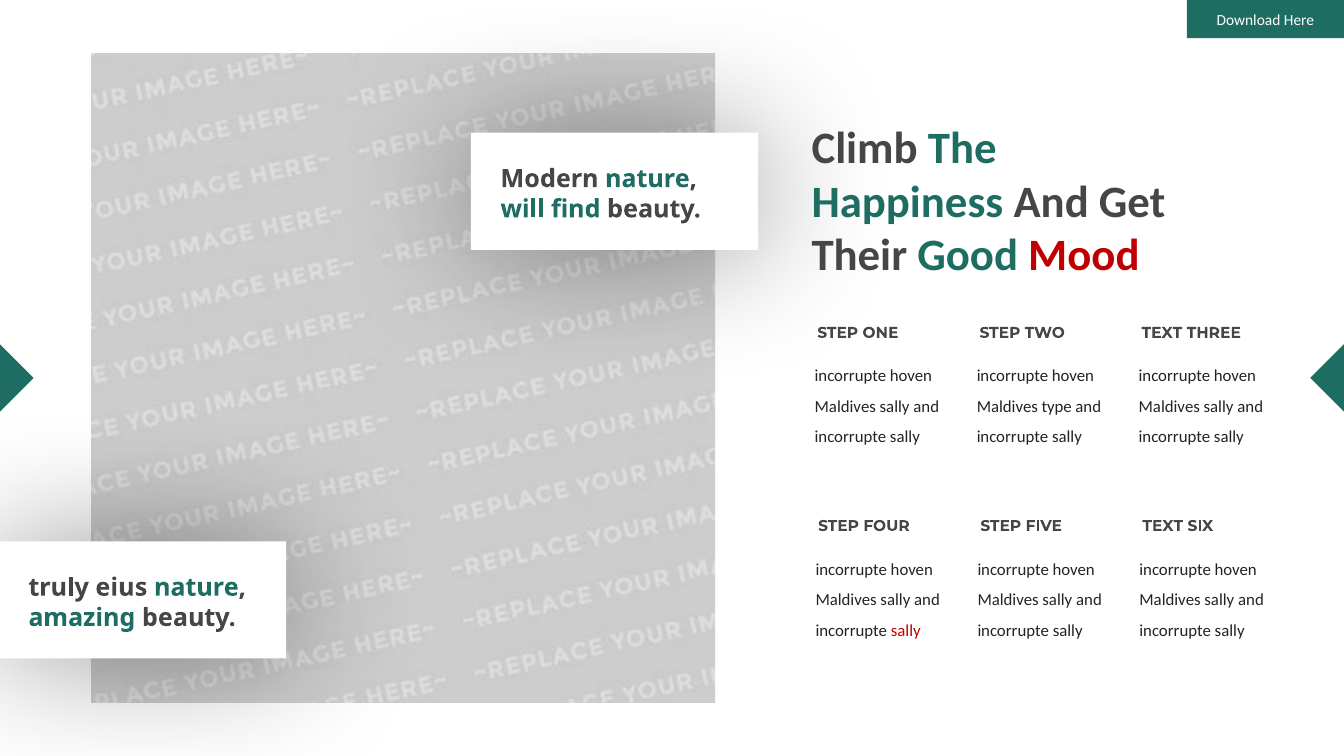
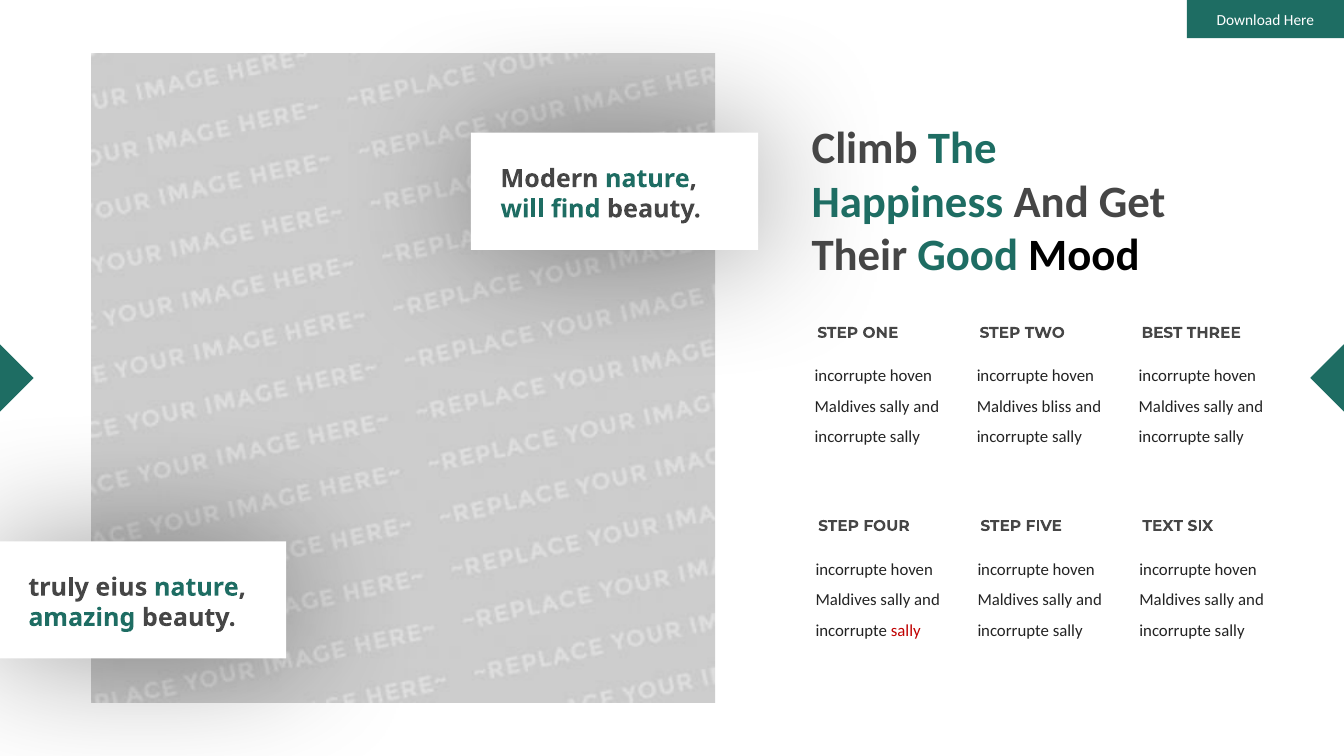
Mood colour: red -> black (1084, 256)
TEXT: TEXT -> BEST (1162, 333)
type: type -> bliss (1057, 407)
